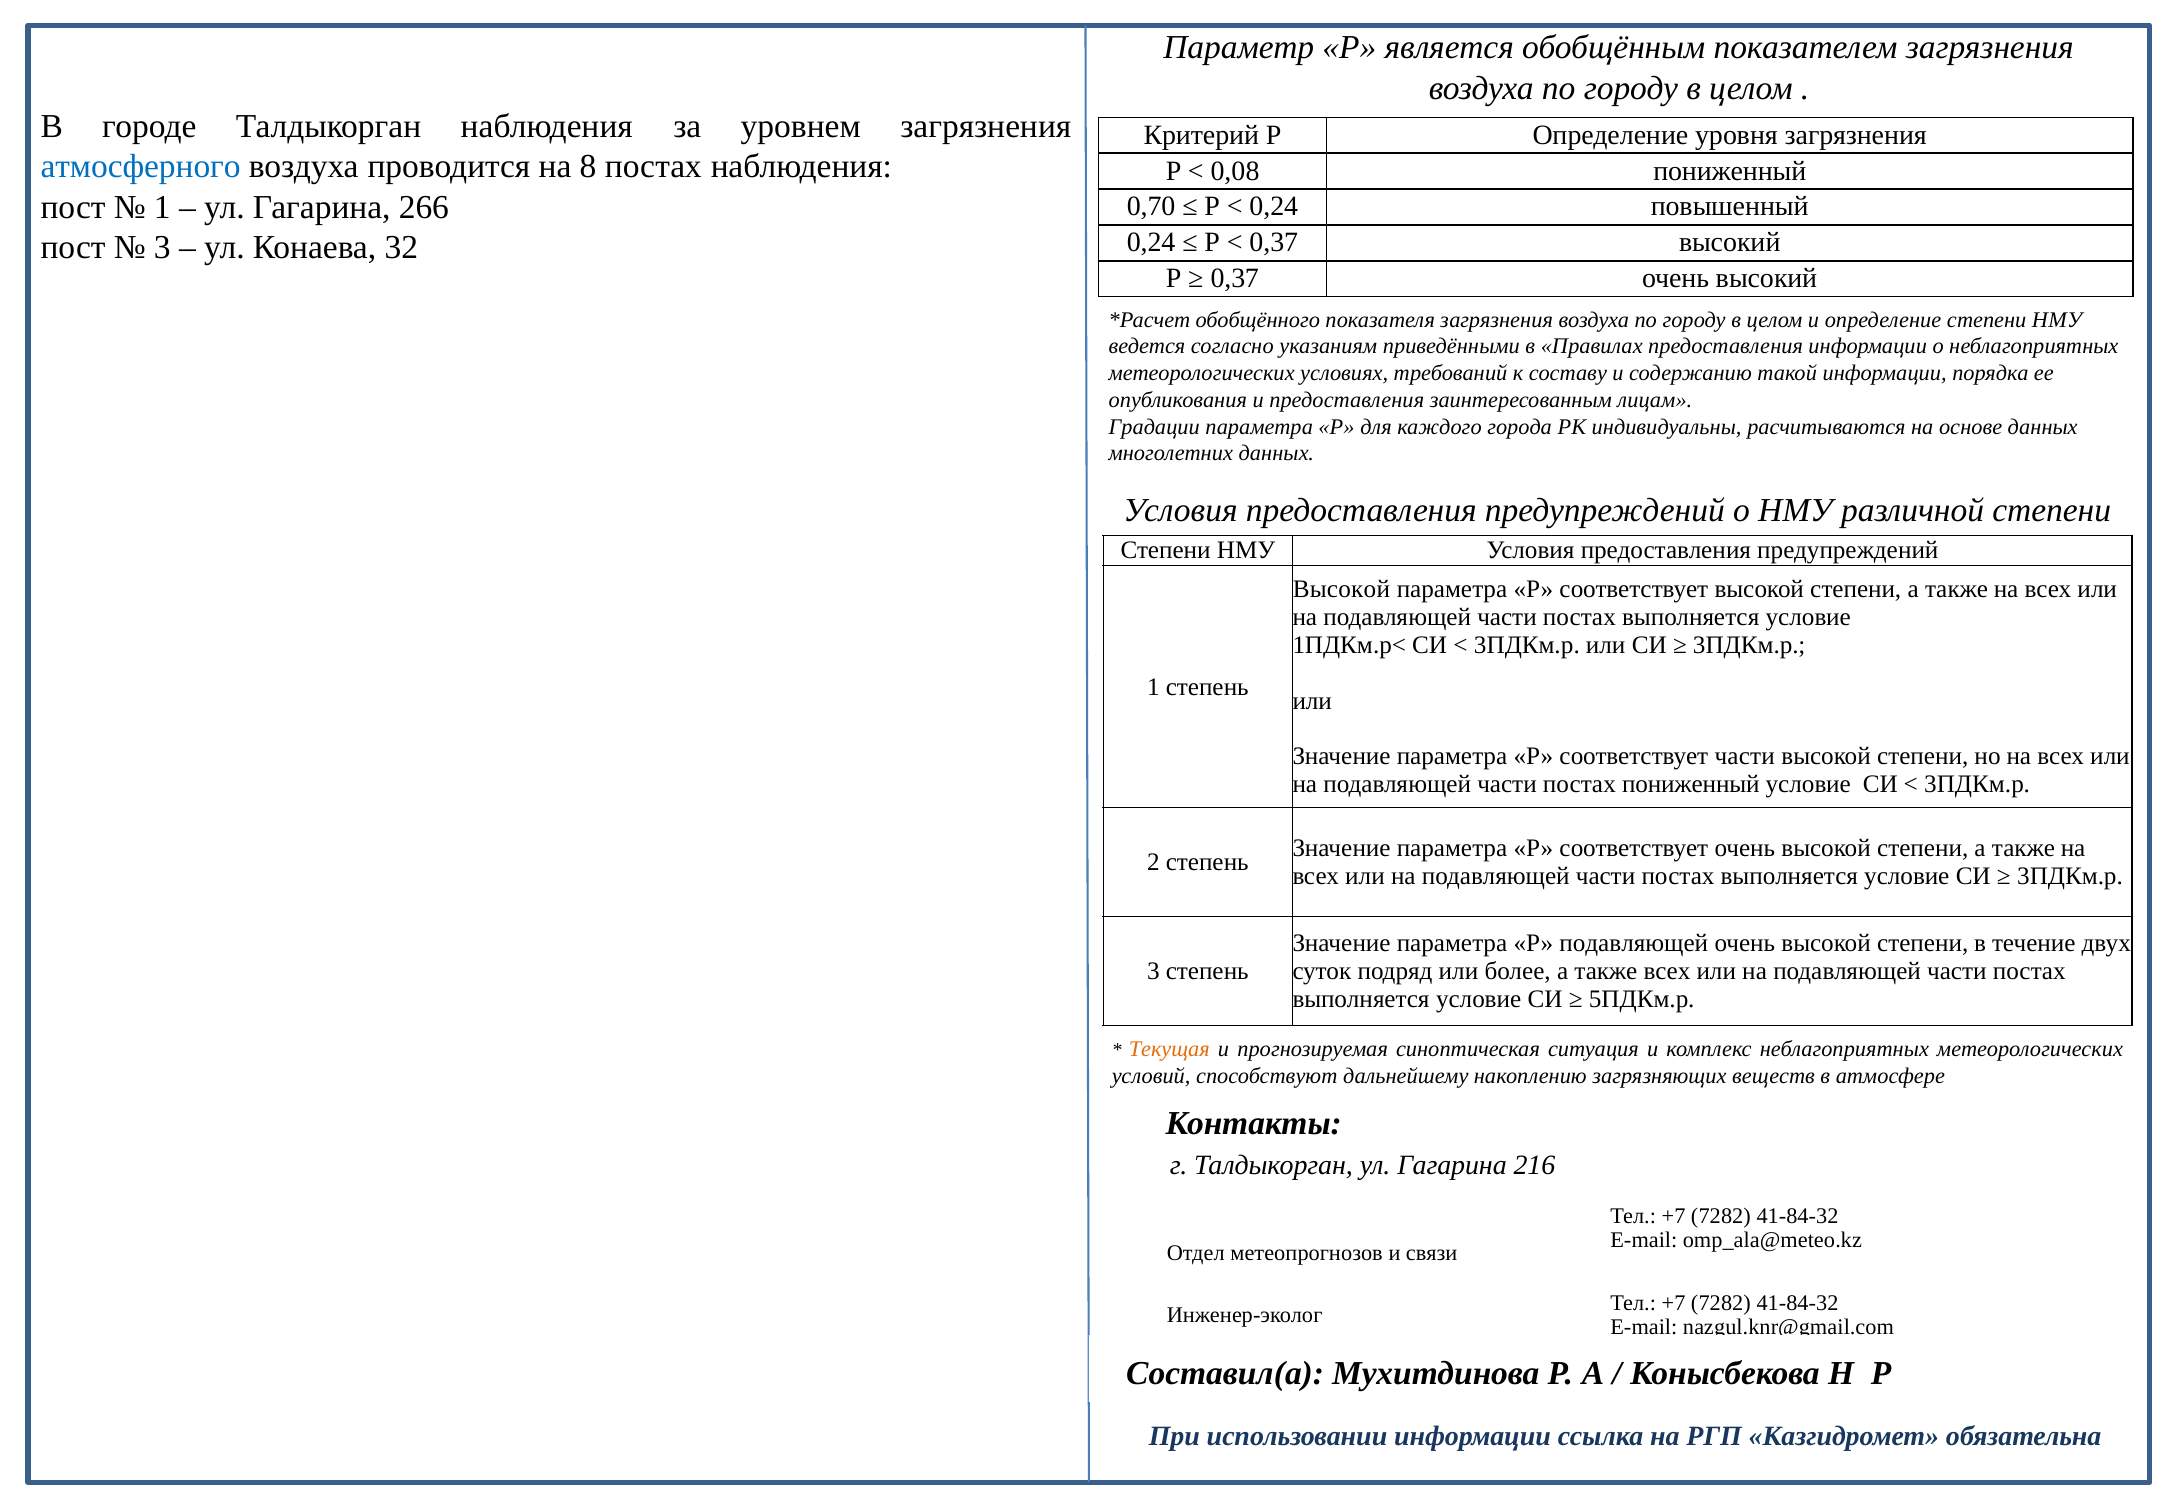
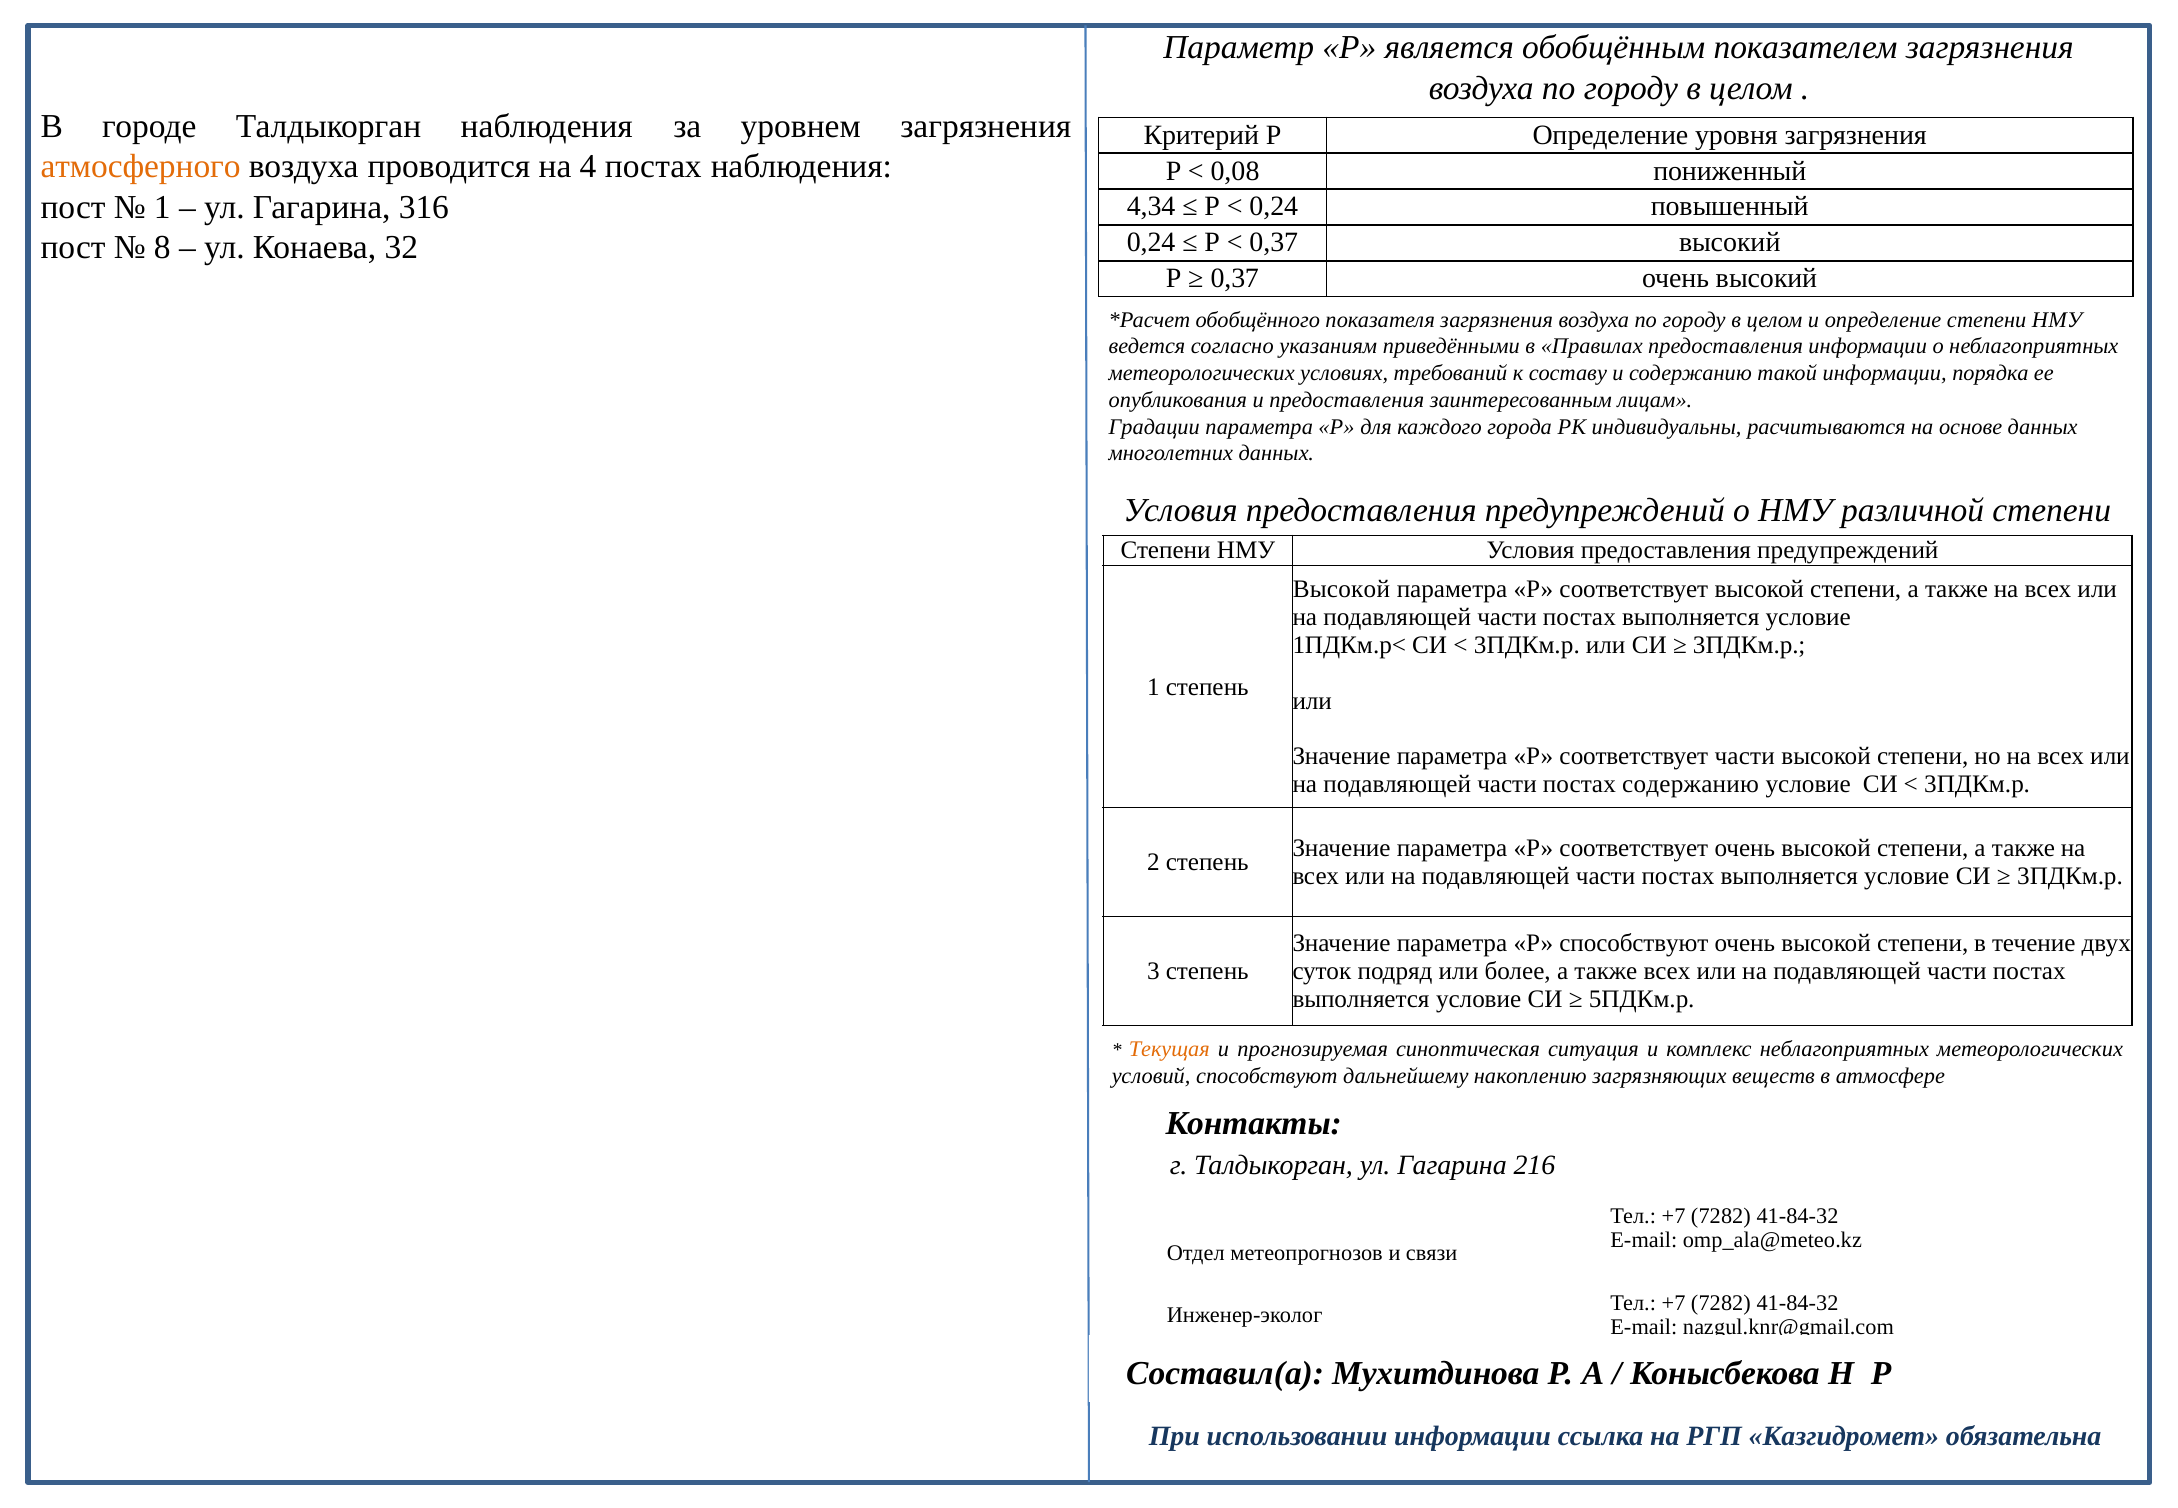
атмосферного colour: blue -> orange (141, 167)
8: 8 -> 4 (588, 167)
266: 266 -> 316 (424, 207)
0,70: 0,70 -> 4,34 (1151, 207)
3: 3 -> 8 (162, 247)
постах пониженный: пониженный -> содержанию (1691, 784)
Р подавляющей: подавляющей -> способствуют (1634, 943)
